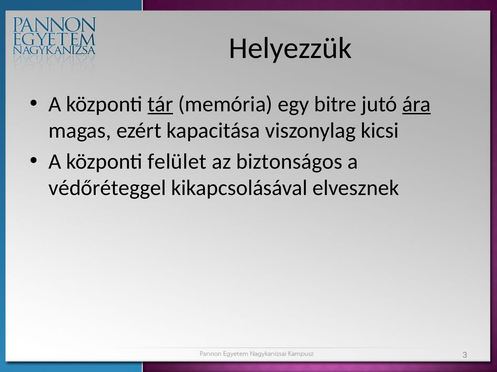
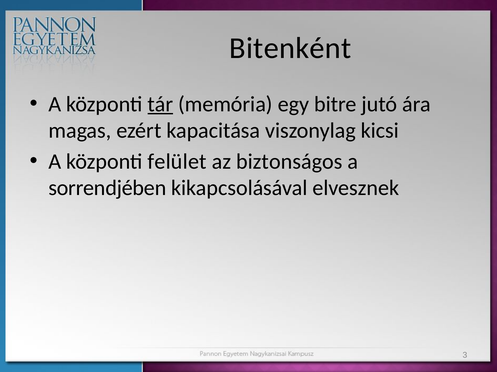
Helyezzük: Helyezzük -> Bitenként (290, 48)
ára underline: present -> none (417, 104)
védőréteggel: védőréteggel -> sorrendjében (107, 188)
